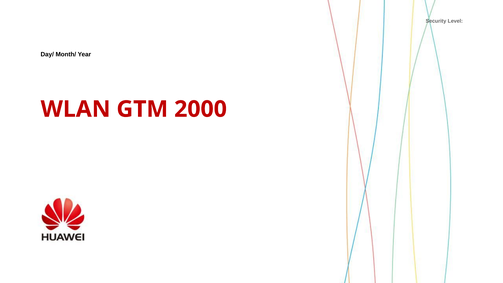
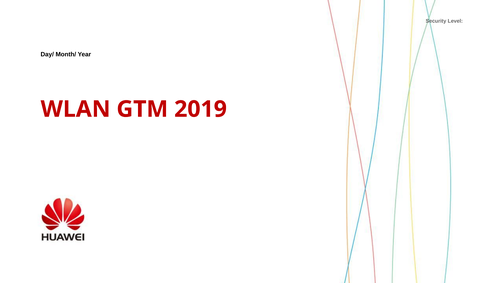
2000: 2000 -> 2019 (201, 109)
